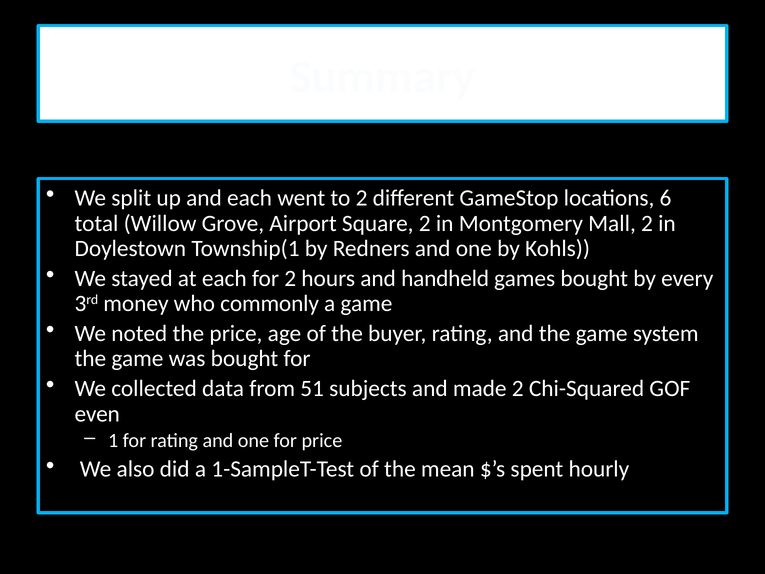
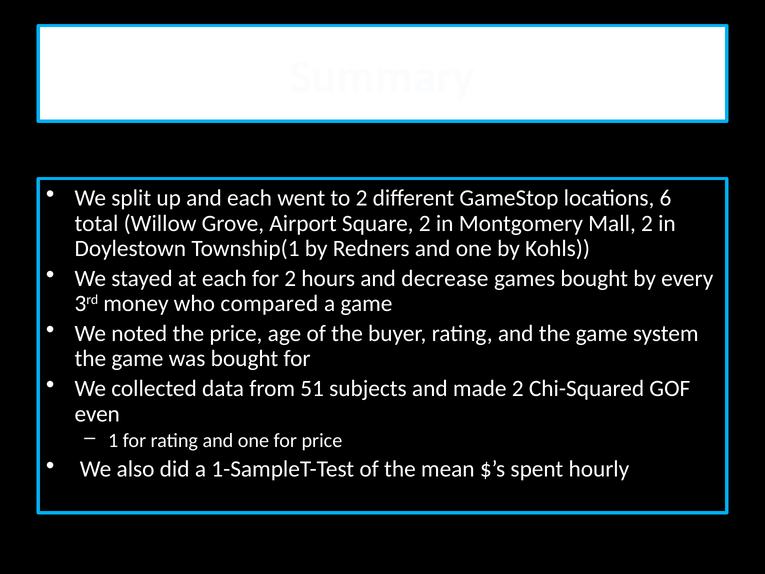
handheld: handheld -> decrease (445, 278)
commonly: commonly -> compared (269, 304)
